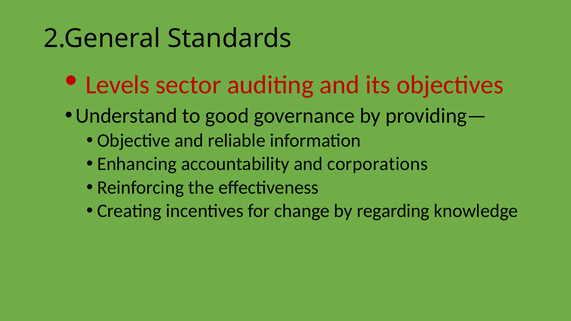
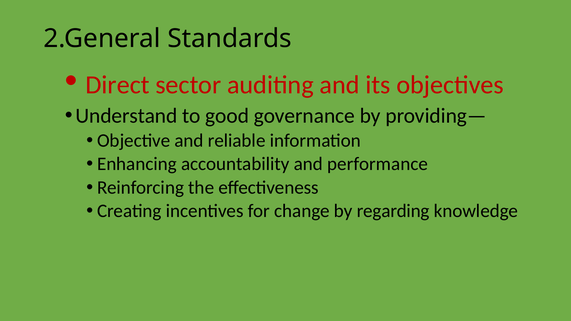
Levels: Levels -> Direct (117, 85)
corporations: corporations -> performance (378, 164)
